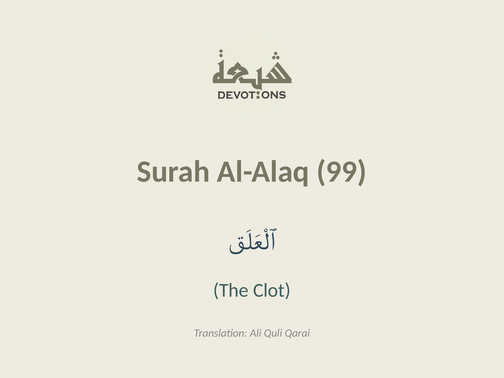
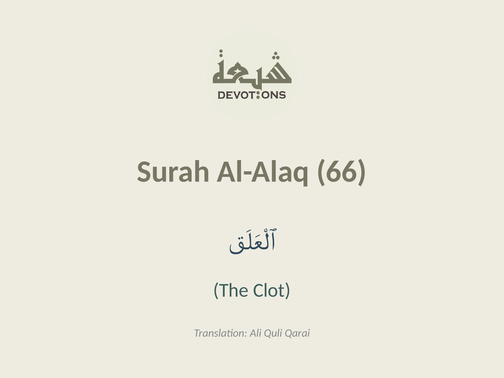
99: 99 -> 66 (342, 172)
